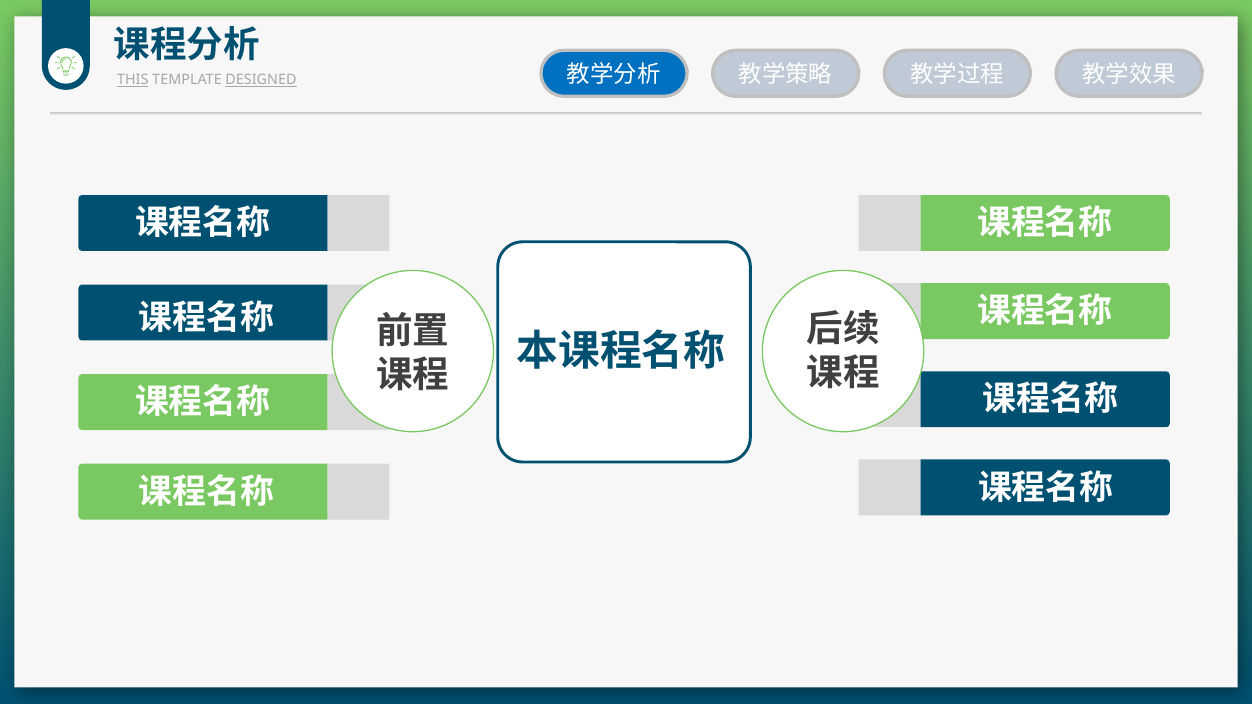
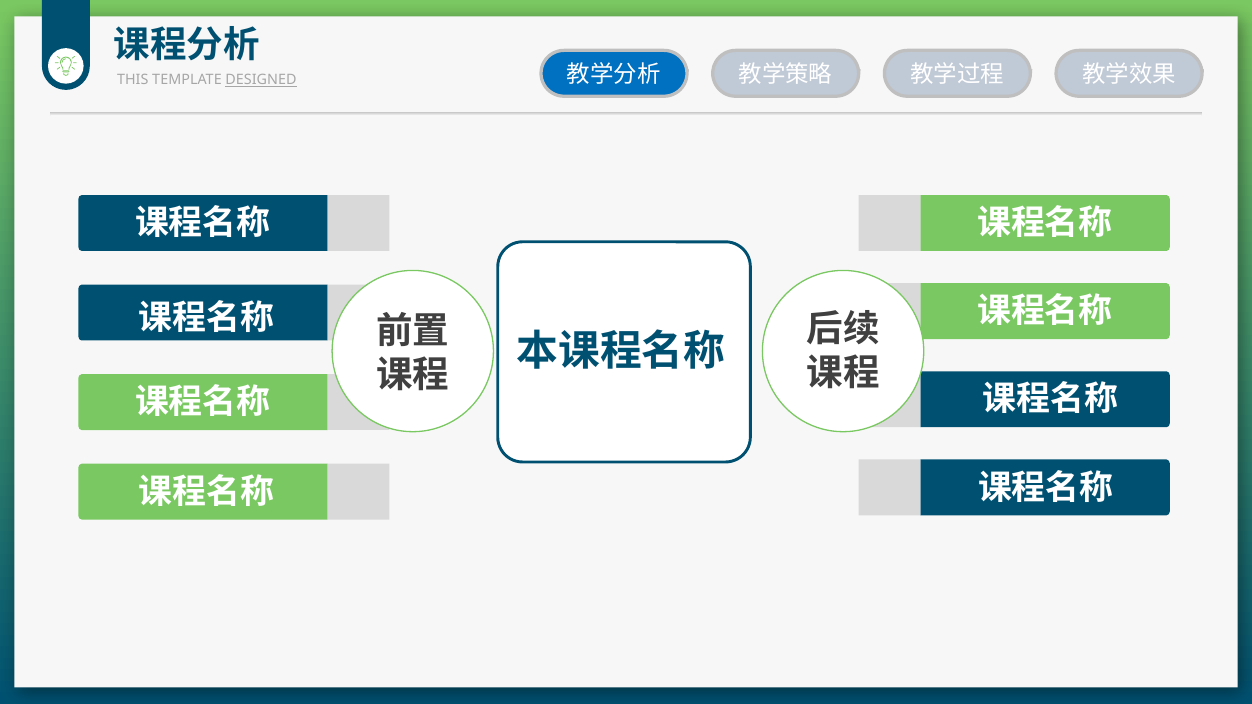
THIS underline: present -> none (133, 80)
